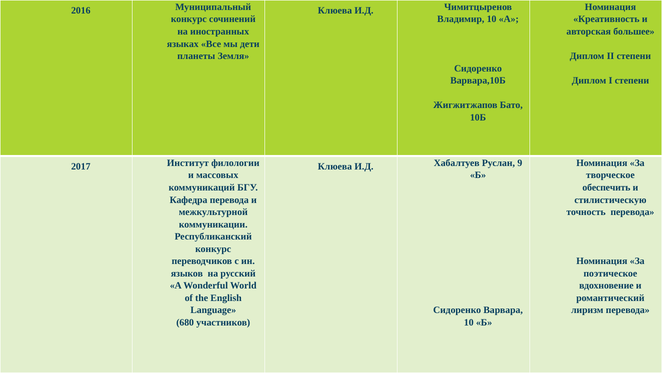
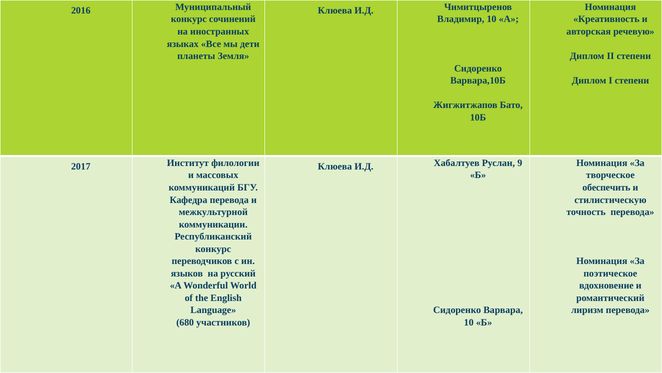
большее: большее -> речевую (634, 32)
